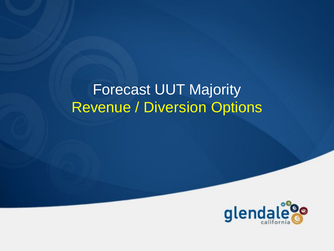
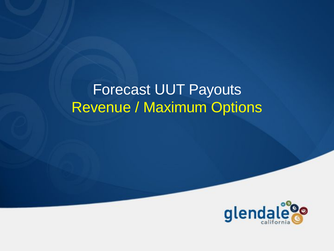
Majority: Majority -> Payouts (215, 90)
Diversion: Diversion -> Maximum (175, 107)
